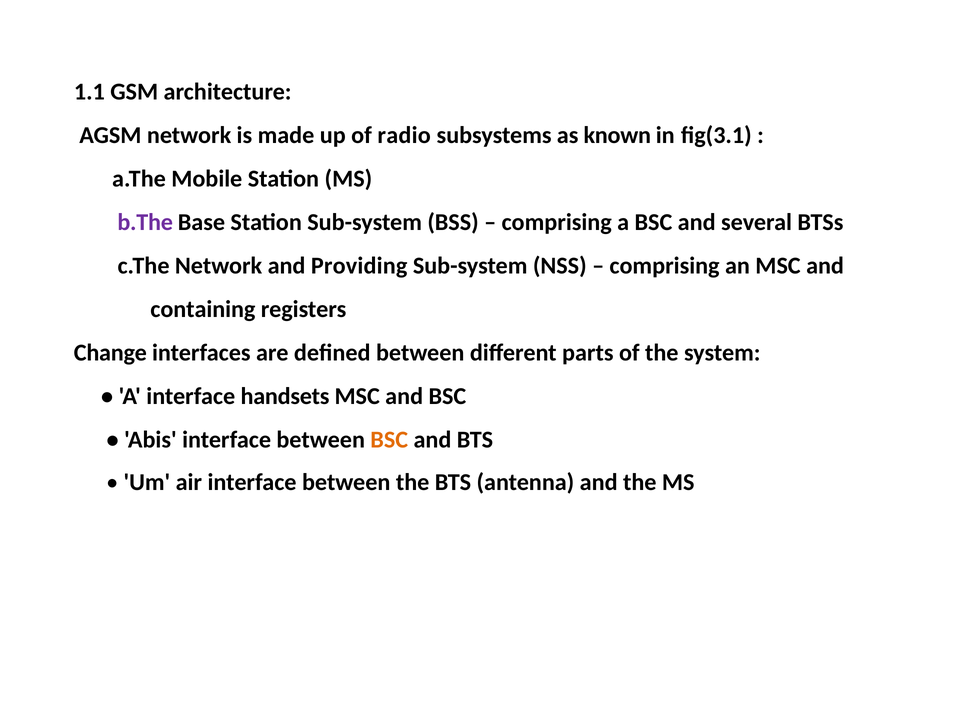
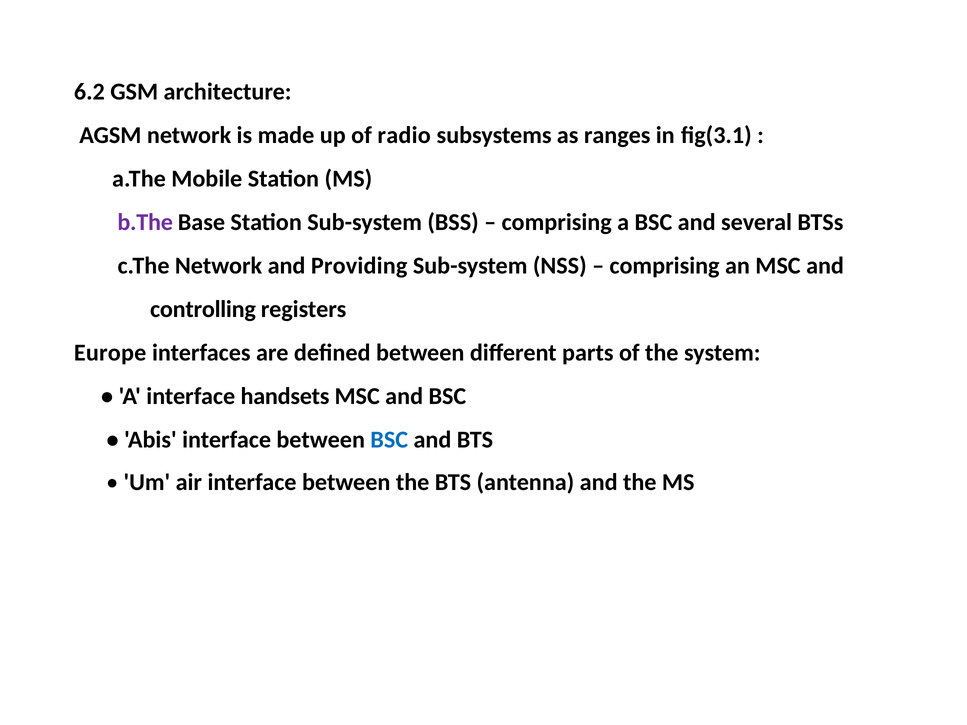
1.1: 1.1 -> 6.2 (89, 92)
known: known -> ranges (617, 135)
containing: containing -> controlling (203, 309)
Change: Change -> Europe (110, 353)
BSC colour: orange -> blue (389, 440)
